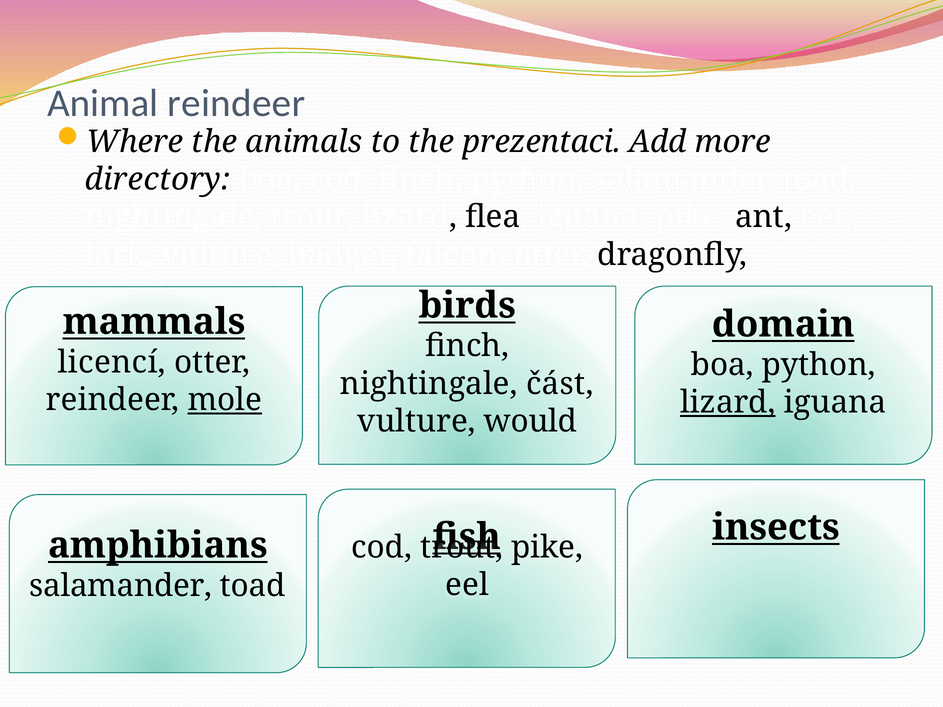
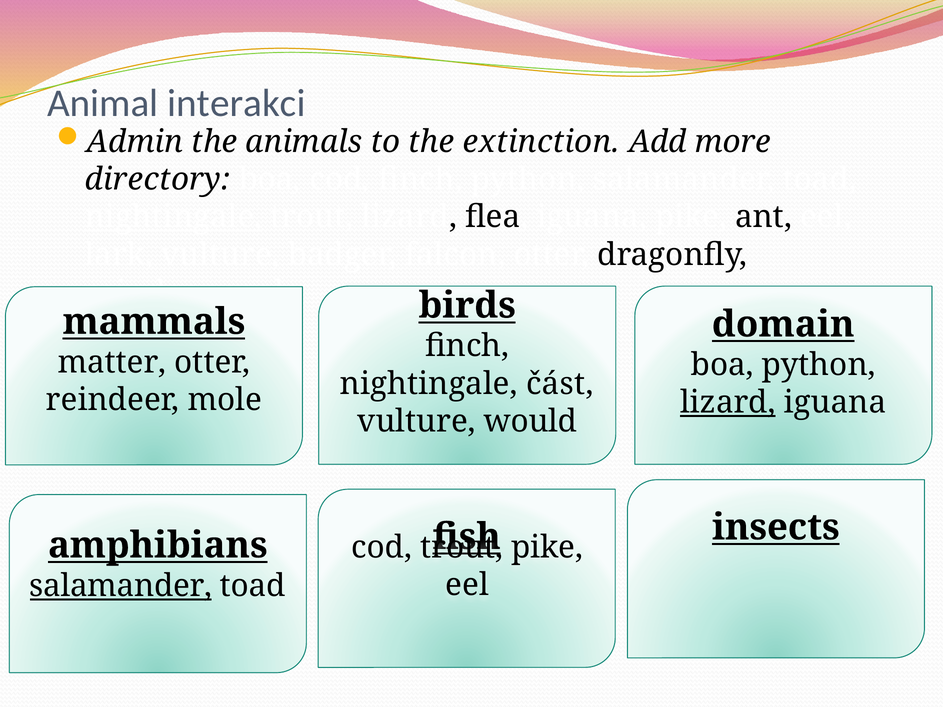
Animal reindeer: reindeer -> interakci (236, 104)
Where: Where -> Admin (135, 142)
prezentaci: prezentaci -> extinction (541, 142)
licencí: licencí -> matter (112, 362)
mole underline: present -> none (225, 400)
salamander underline: none -> present (121, 586)
